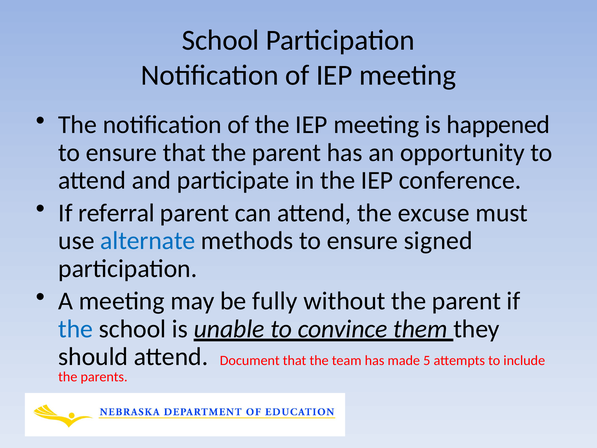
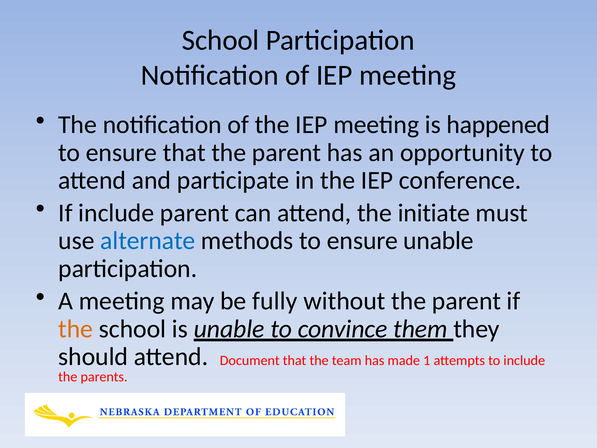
If referral: referral -> include (116, 213)
excuse: excuse -> initiate (434, 213)
ensure signed: signed -> unable (438, 241)
the colour: blue -> orange (76, 329)
5: 5 -> 1 (427, 360)
